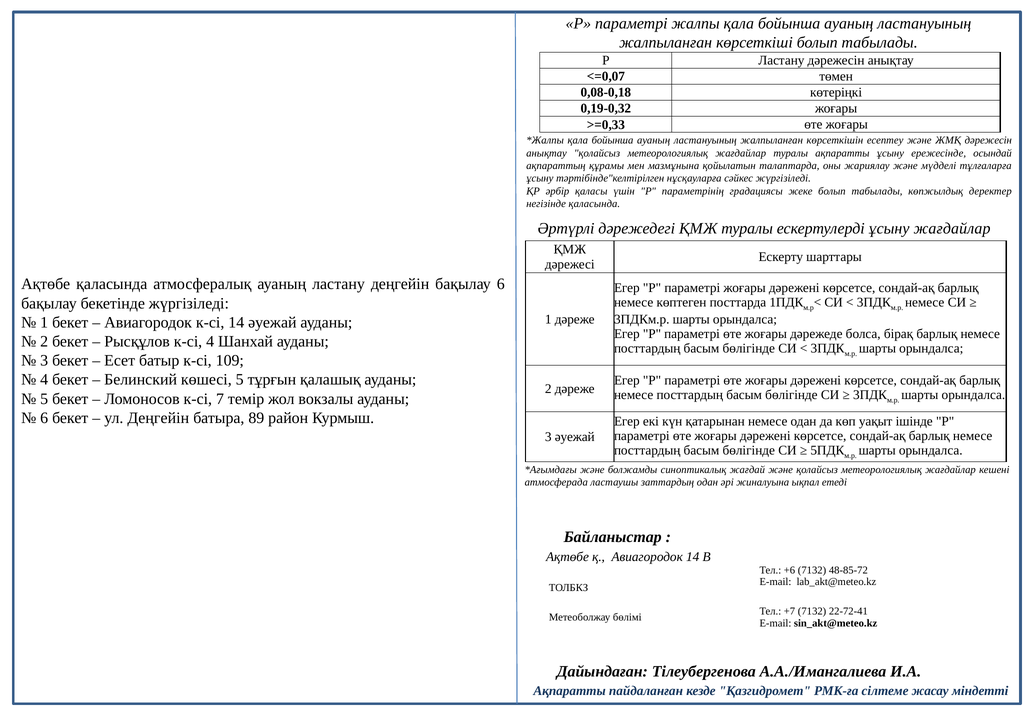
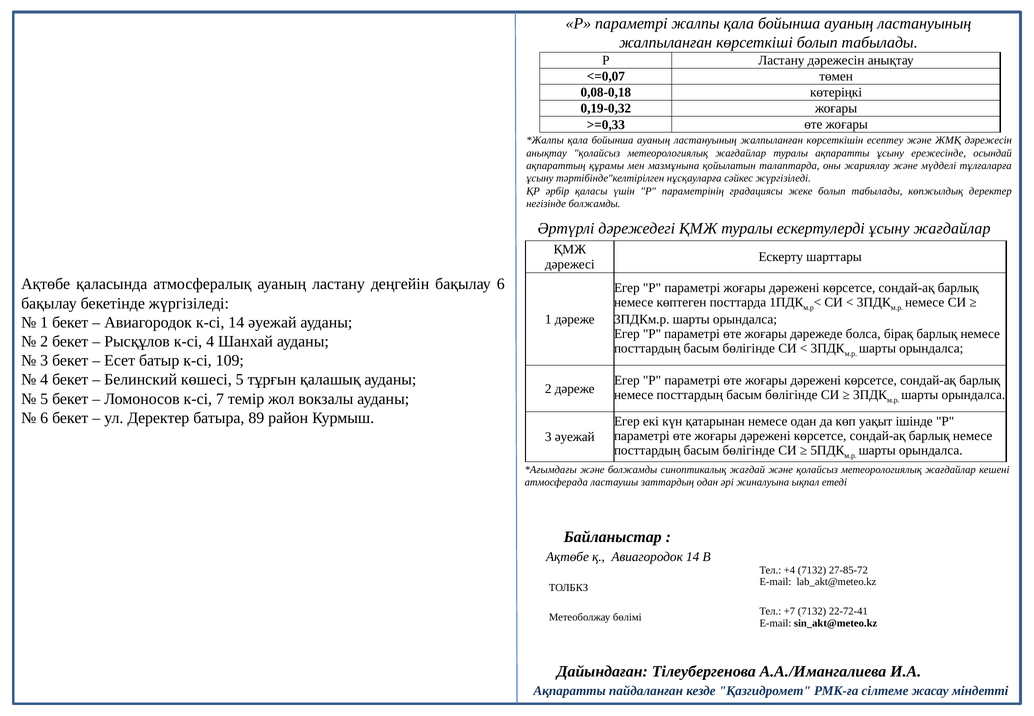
негізінде қаласында: қаласында -> болжамды (594, 204)
ул Деңгейін: Деңгейін -> Деректер (158, 418)
+6: +6 -> +4 (789, 570)
48-85-72: 48-85-72 -> 27-85-72 (848, 570)
